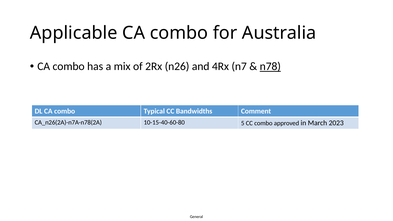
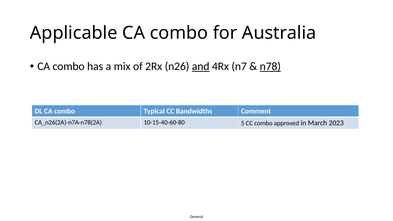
and underline: none -> present (201, 66)
